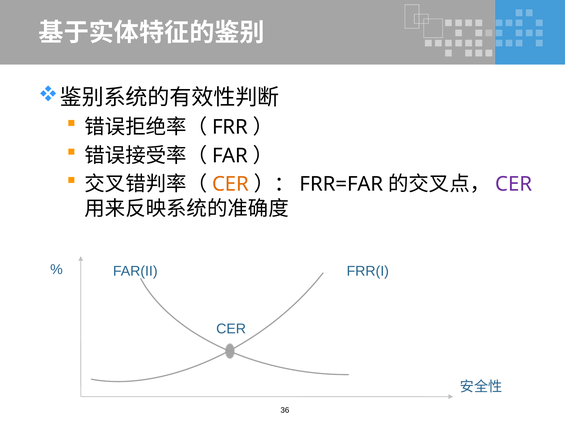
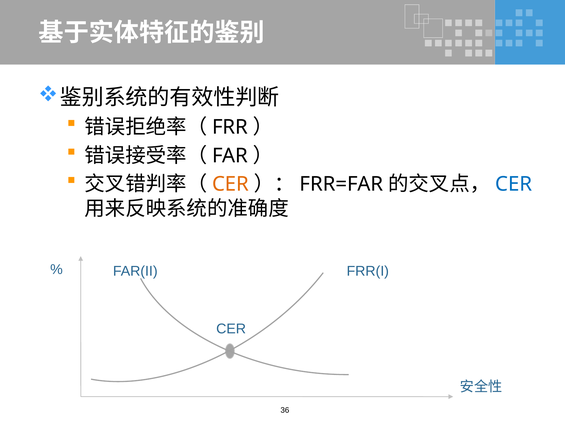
CER colour: purple -> blue (514, 184)
